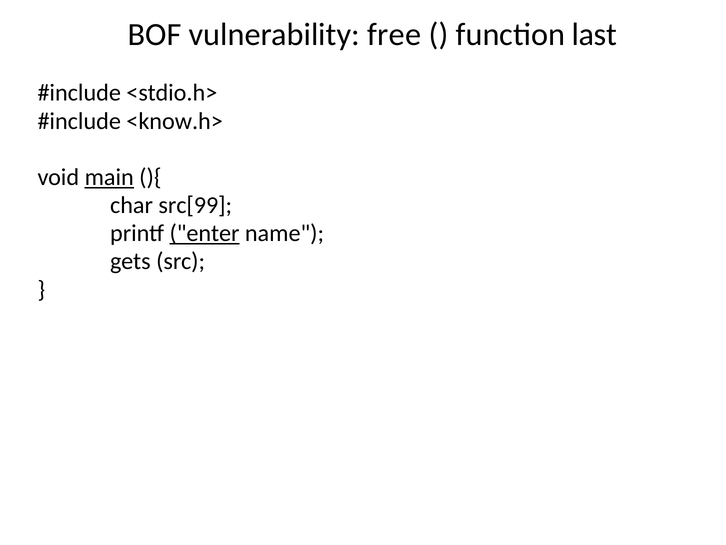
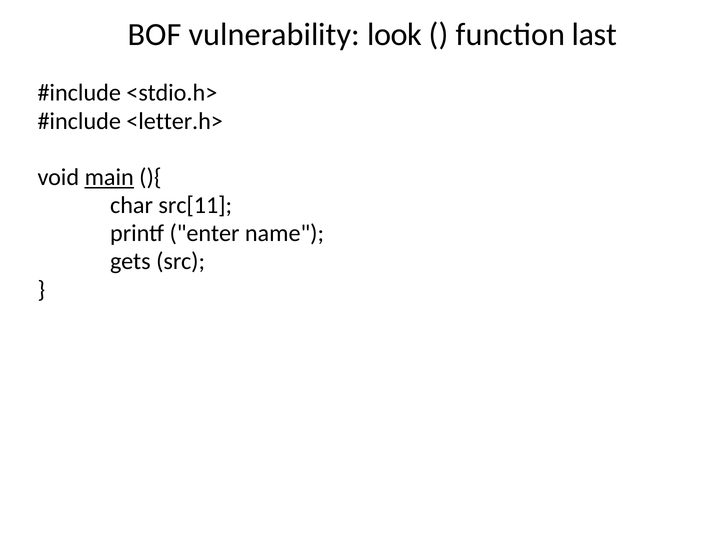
free: free -> look (395, 34)
<know.h>: <know.h> -> <letter.h> (175, 121)
src[99: src[99 -> src[11 (195, 205)
enter underline: present -> none (204, 233)
